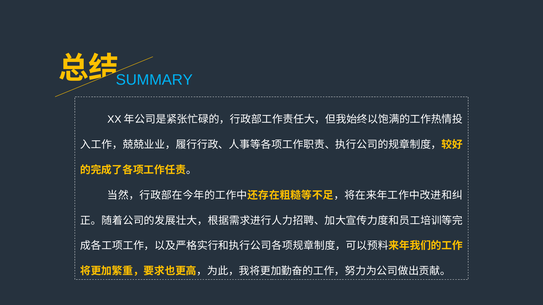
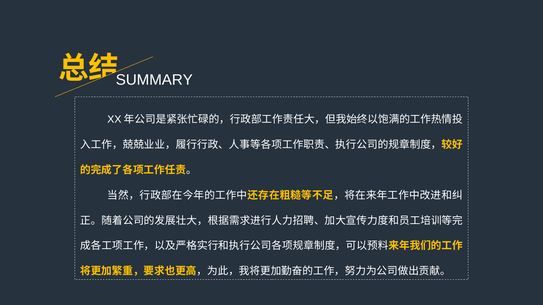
SUMMARY colour: light blue -> white (154, 80)
